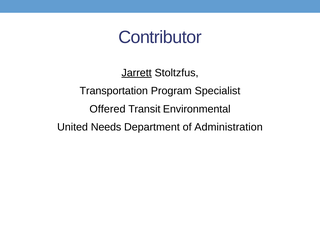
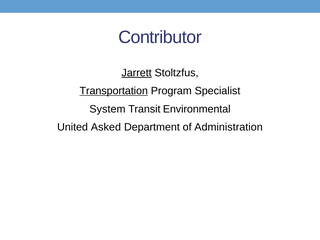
Transportation underline: none -> present (114, 91)
Offered: Offered -> System (107, 109)
Needs: Needs -> Asked (106, 127)
